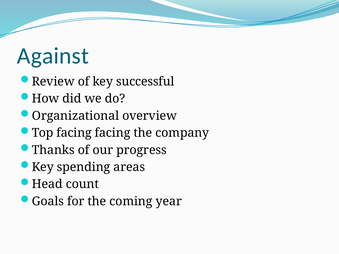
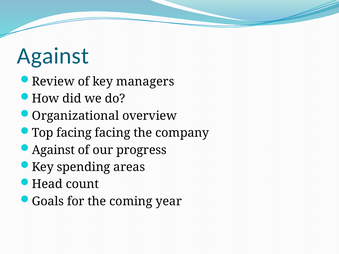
successful: successful -> managers (145, 82)
Thanks: Thanks -> Against (53, 150)
